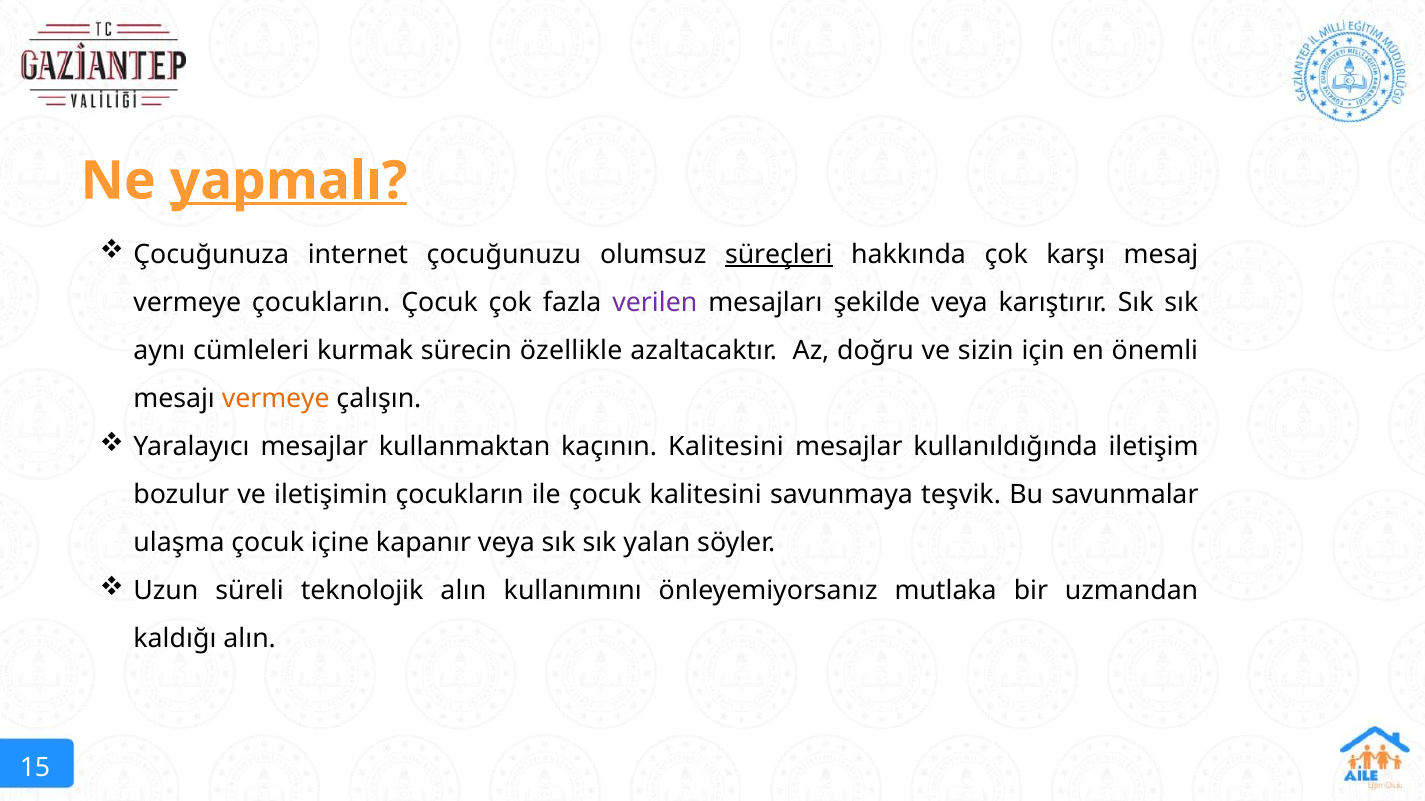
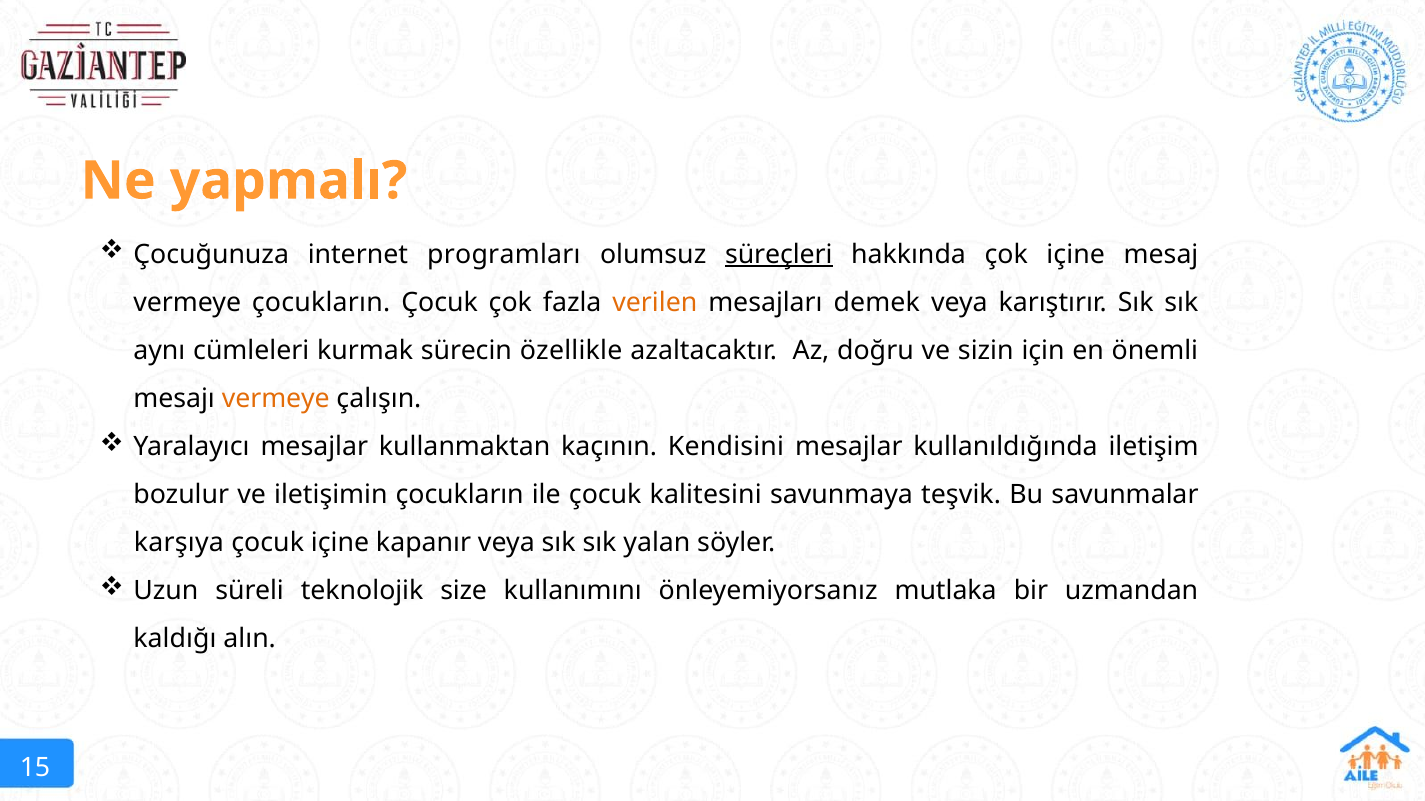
yapmalı underline: present -> none (289, 181)
çocuğunuzu: çocuğunuzu -> programları (504, 255)
çok karşı: karşı -> içine (1076, 255)
verilen colour: purple -> orange (655, 303)
şekilde: şekilde -> demek (877, 303)
kaçının Kalitesini: Kalitesini -> Kendisini (726, 447)
ulaşma: ulaşma -> karşıya (179, 543)
teknolojik alın: alın -> size (464, 591)
